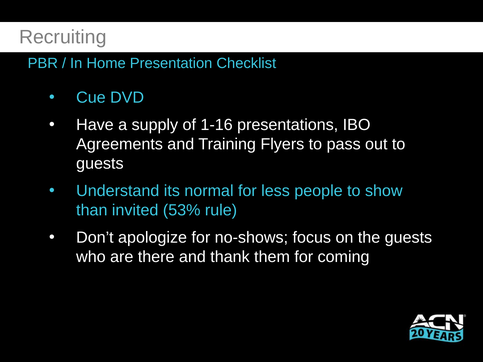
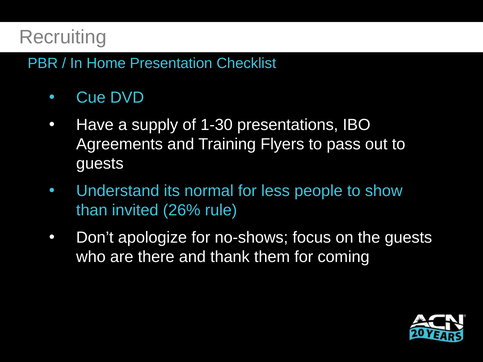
1-16: 1-16 -> 1-30 (217, 125)
53%: 53% -> 26% (182, 210)
